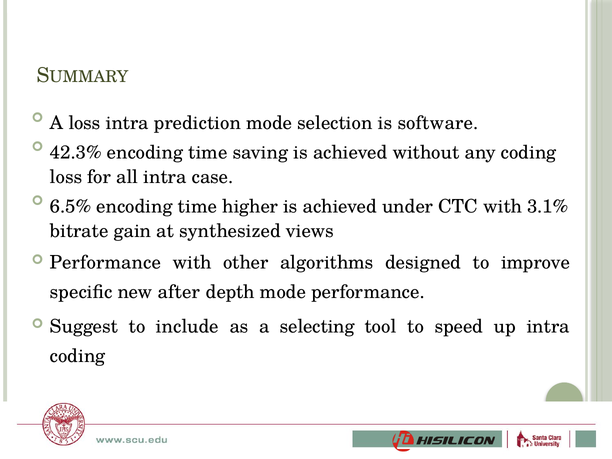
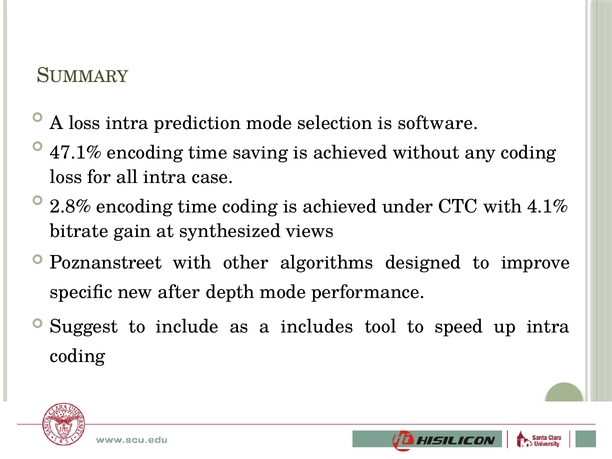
42.3%: 42.3% -> 47.1% (76, 152)
6.5%: 6.5% -> 2.8% (71, 206)
time higher: higher -> coding (250, 206)
3.1%: 3.1% -> 4.1% (548, 206)
Performance: Performance -> Poznanstreet (106, 263)
selecting: selecting -> includes (317, 326)
